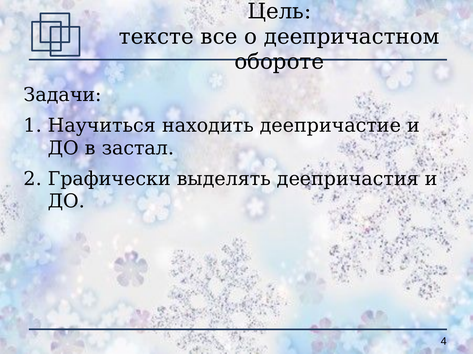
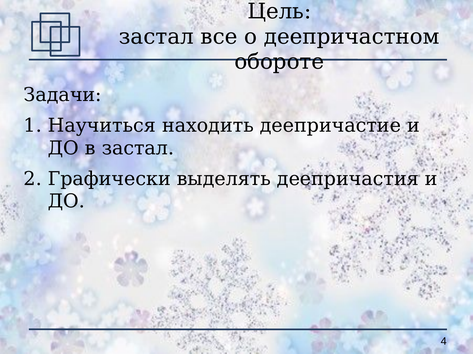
тексте: тексте -> застал (156, 37)
